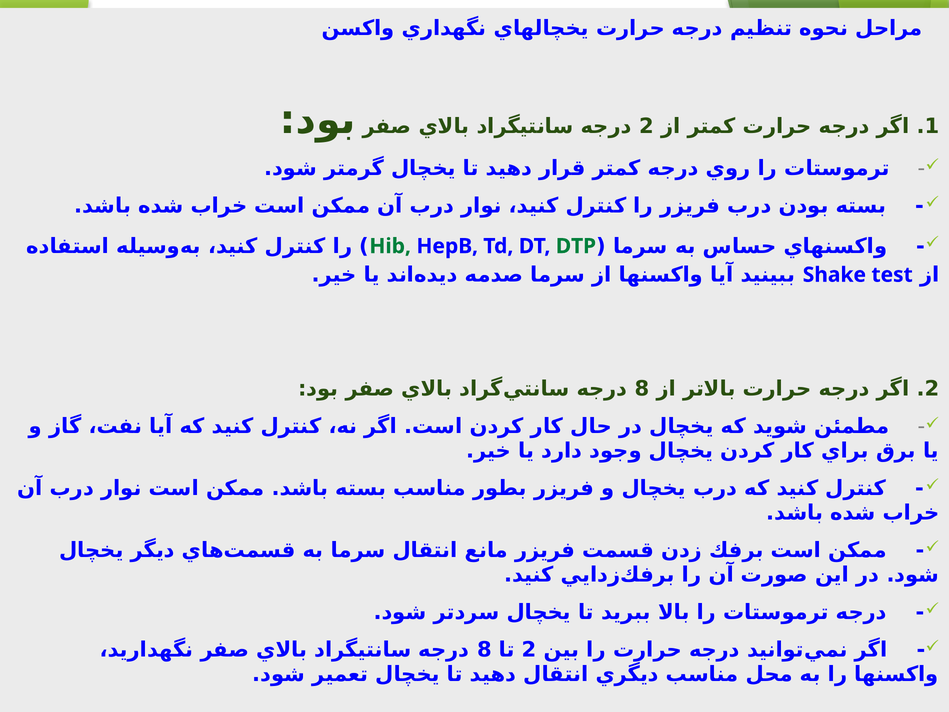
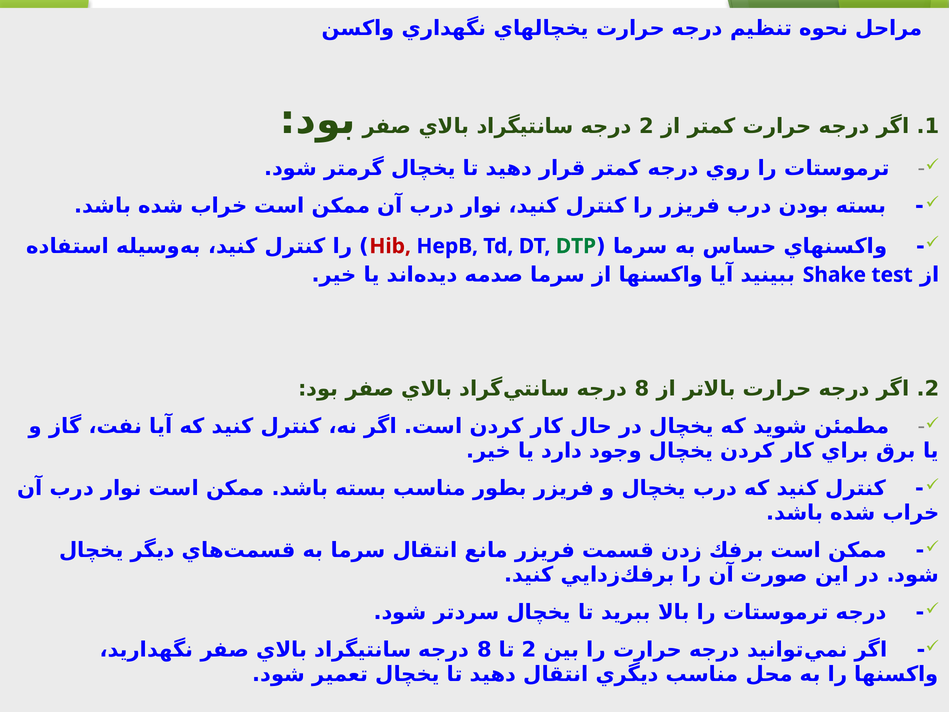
Hib colour: green -> red (390, 246)
